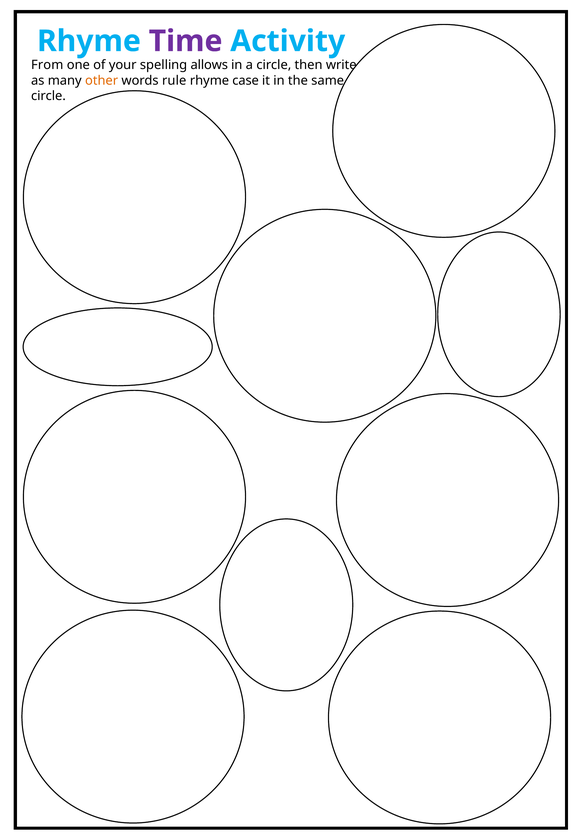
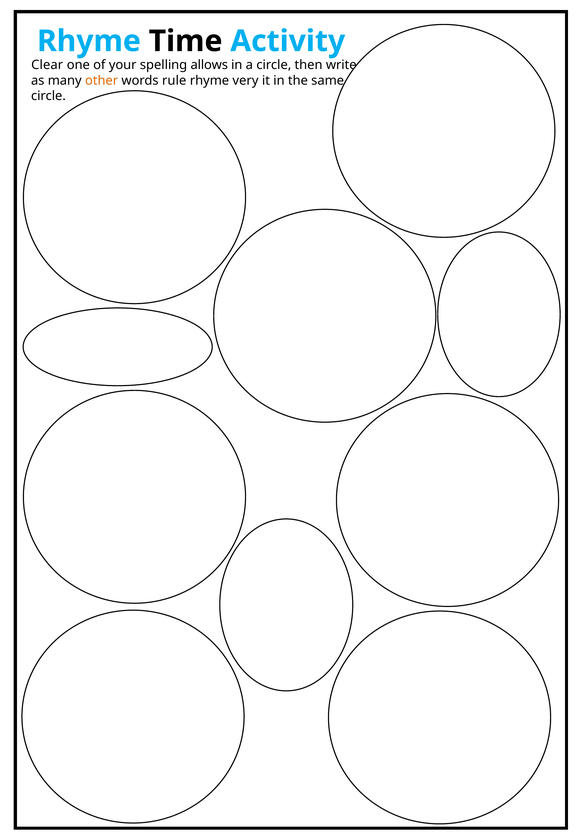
Time colour: purple -> black (186, 41)
From: From -> Clear (47, 65)
case: case -> very (245, 81)
